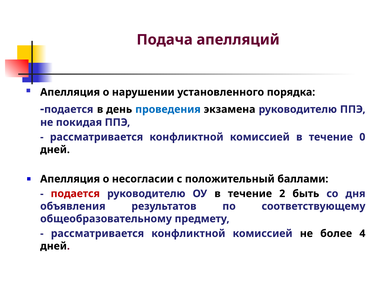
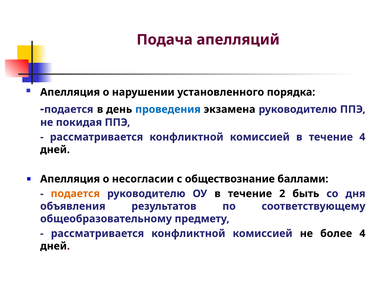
течение 0: 0 -> 4 (362, 137)
положительный: положительный -> обществознание (230, 179)
подается colour: red -> orange (75, 193)
